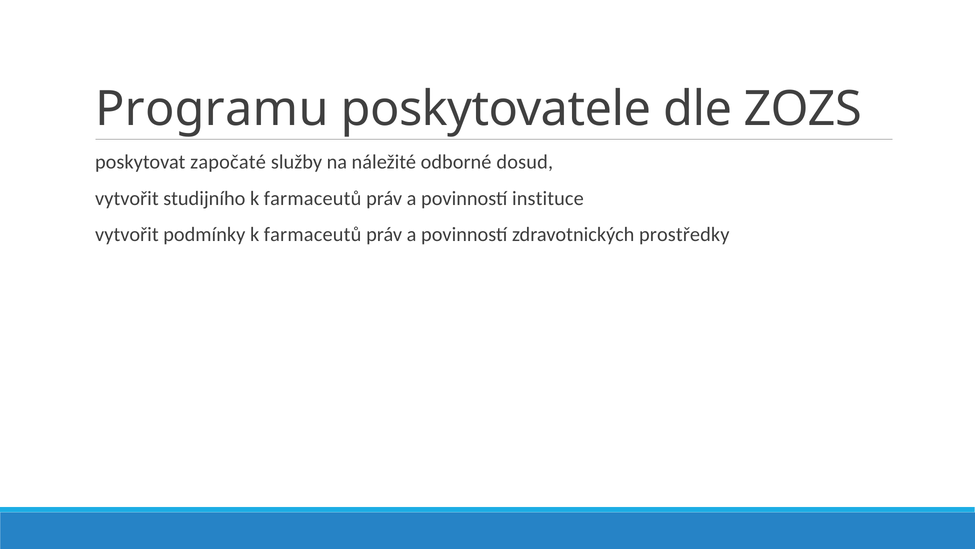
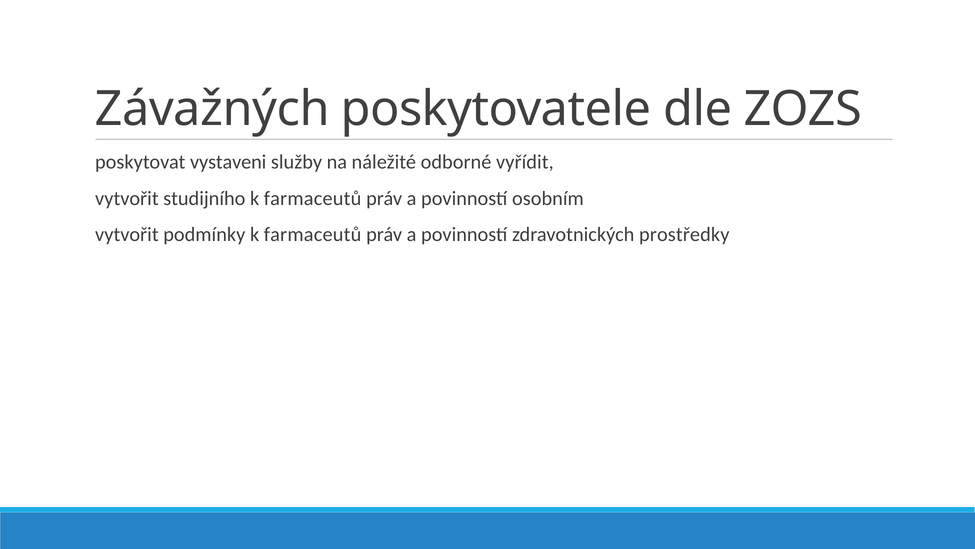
Programu: Programu -> Závažných (212, 109)
započaté: započaté -> vystaveni (228, 162)
dosud: dosud -> vyřídit (525, 162)
instituce: instituce -> osobním (548, 198)
